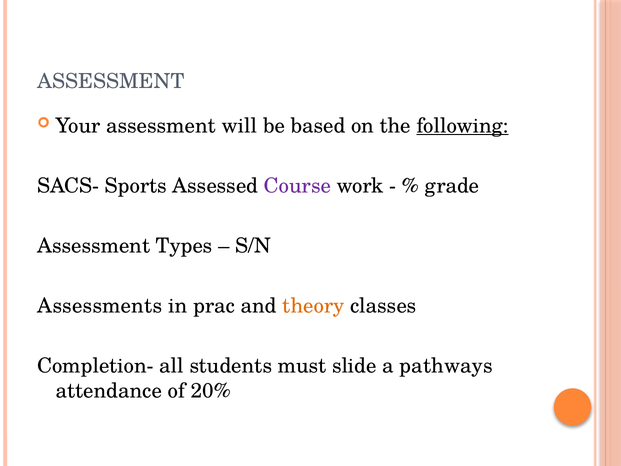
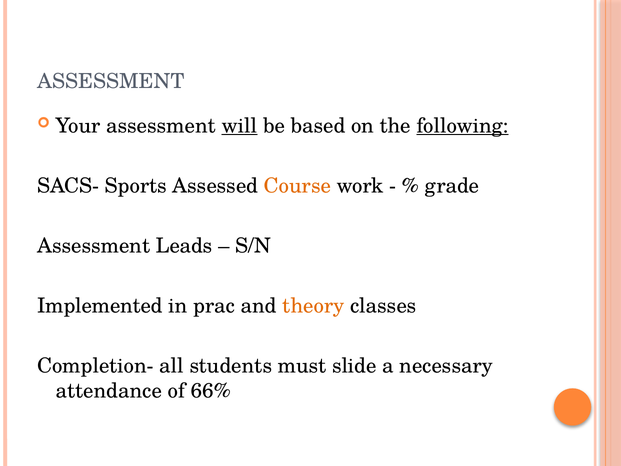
will underline: none -> present (239, 126)
Course colour: purple -> orange (297, 186)
Types: Types -> Leads (184, 246)
Assessments: Assessments -> Implemented (100, 306)
pathways: pathways -> necessary (446, 366)
20%: 20% -> 66% (211, 391)
